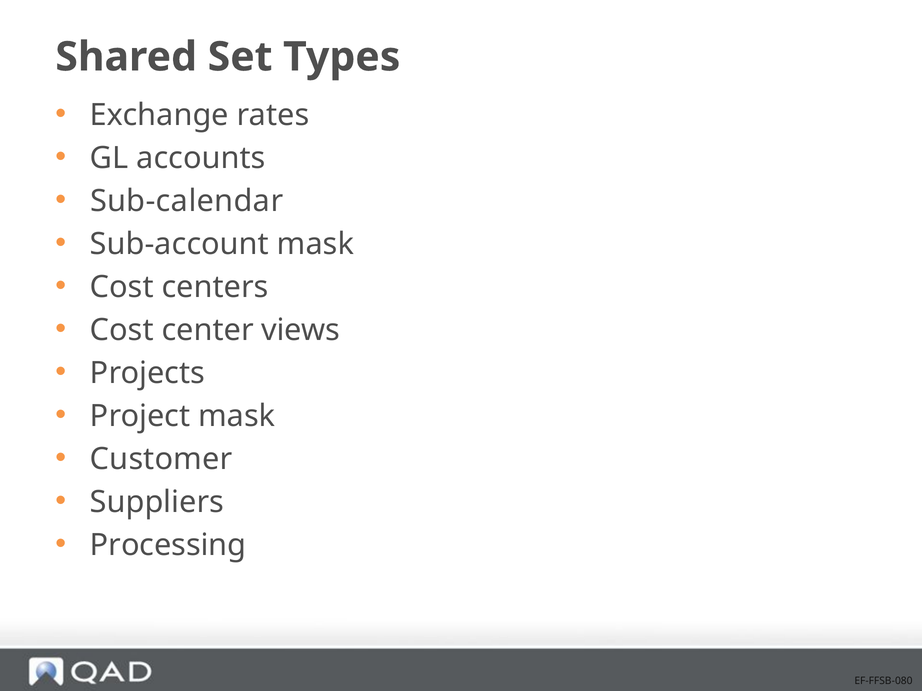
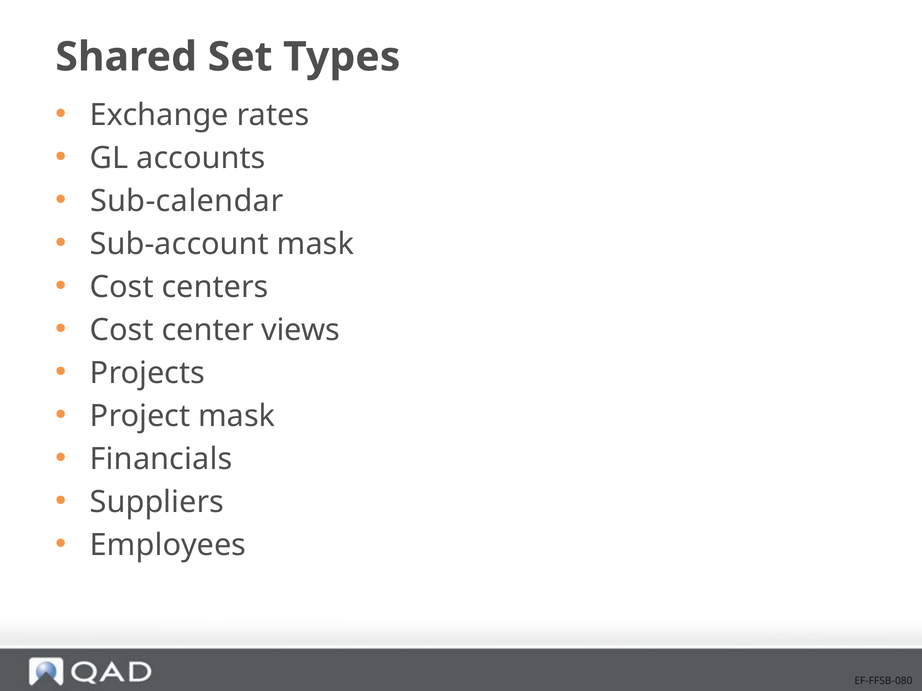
Customer: Customer -> Financials (161, 459)
Processing: Processing -> Employees (168, 545)
